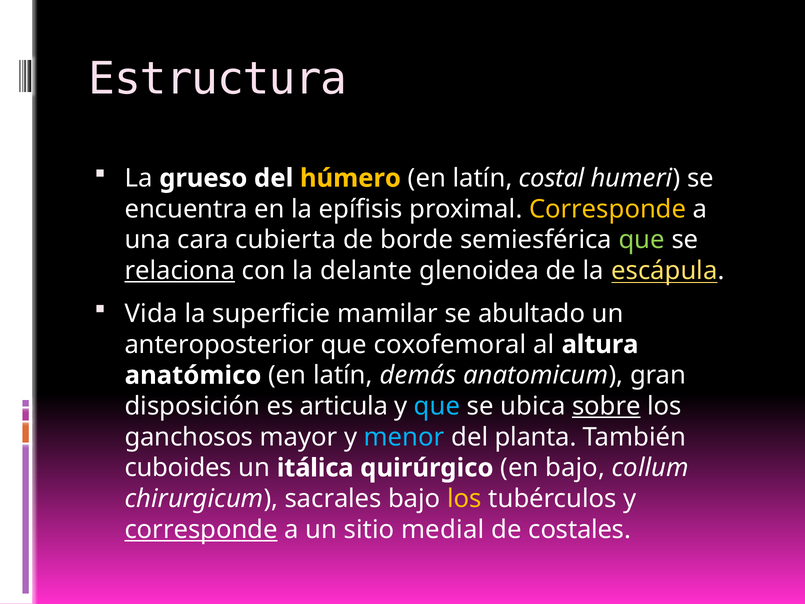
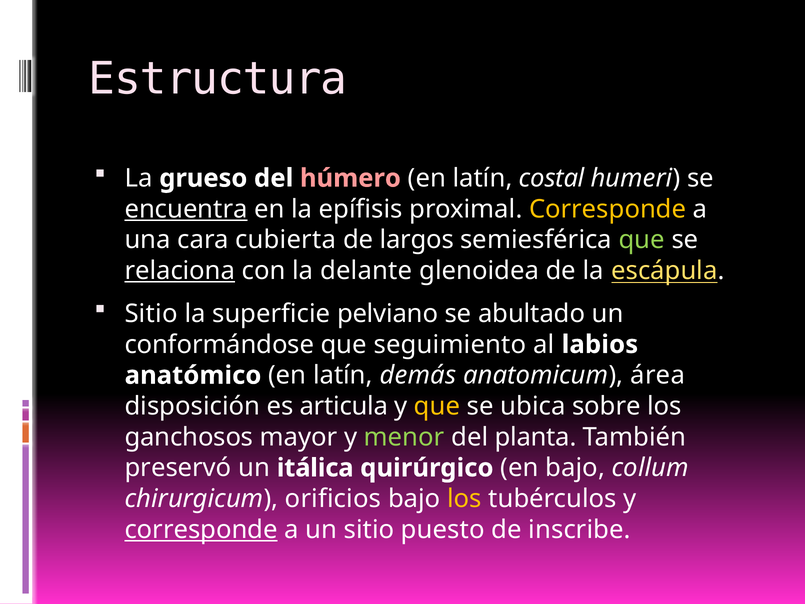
húmero colour: yellow -> pink (350, 178)
encuentra underline: none -> present (186, 209)
borde: borde -> largos (417, 240)
Vida: Vida -> Sitio (151, 314)
mamilar: mamilar -> pelviano (388, 314)
anteroposterior: anteroposterior -> conformándose (219, 344)
coxofemoral: coxofemoral -> seguimiento (450, 344)
altura: altura -> labios (600, 344)
gran: gran -> área (658, 375)
que colour: light blue -> yellow (437, 406)
sobre underline: present -> none (606, 406)
menor colour: light blue -> light green (404, 437)
cuboides: cuboides -> preservó (178, 468)
sacrales: sacrales -> orificios (333, 499)
medial: medial -> puesto (443, 529)
costales: costales -> inscribe (580, 529)
